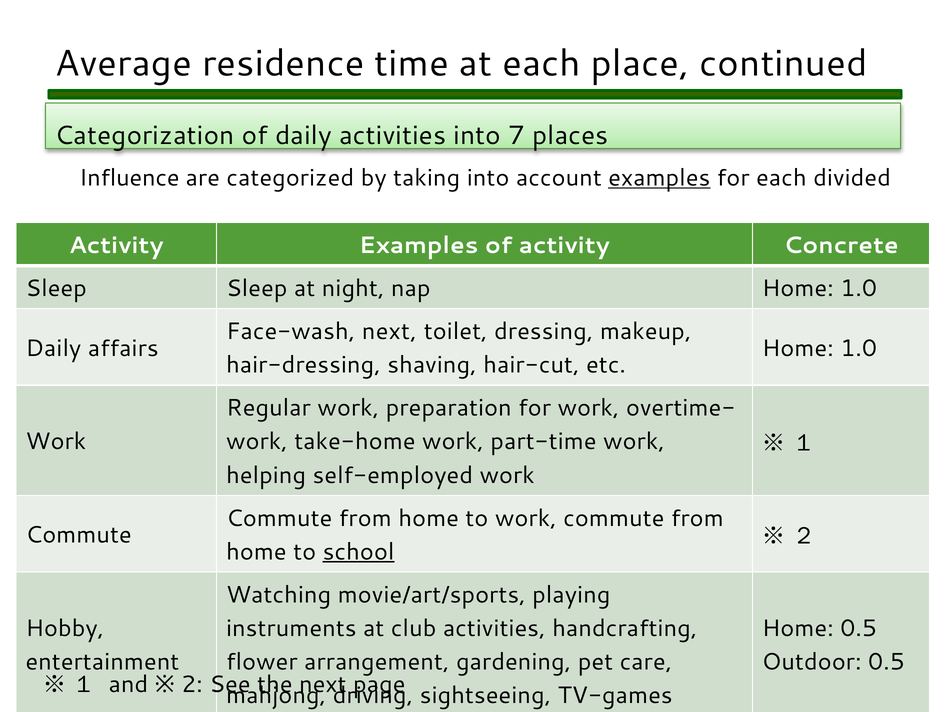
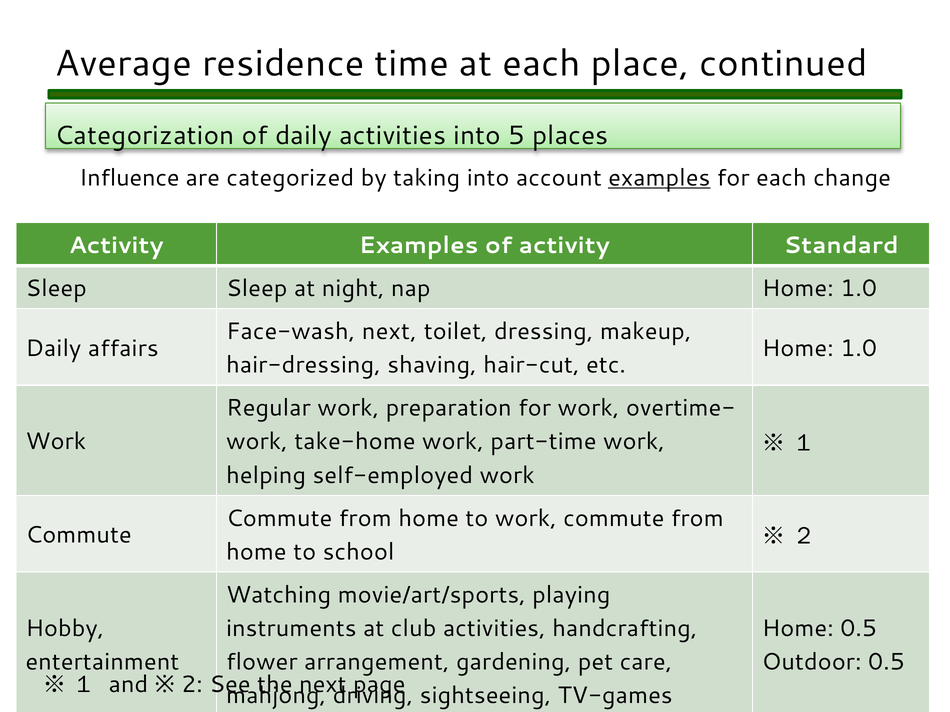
7: 7 -> 5 (517, 136)
divided: divided -> change (852, 178)
Concrete: Concrete -> Standard (841, 246)
school underline: present -> none (359, 552)
